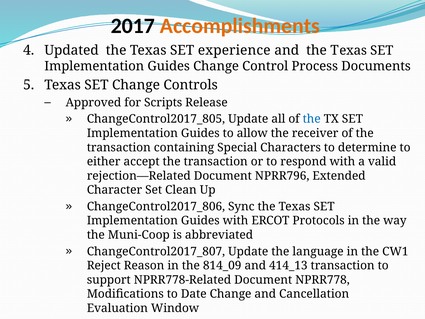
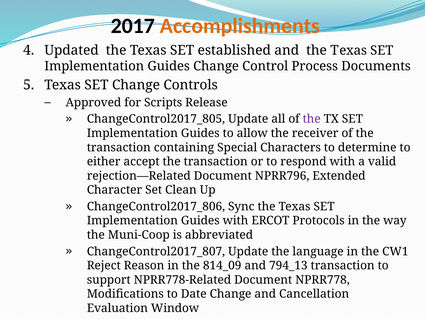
experience: experience -> established (234, 50)
the colour: blue -> purple (312, 119)
414_13: 414_13 -> 794_13 (288, 265)
